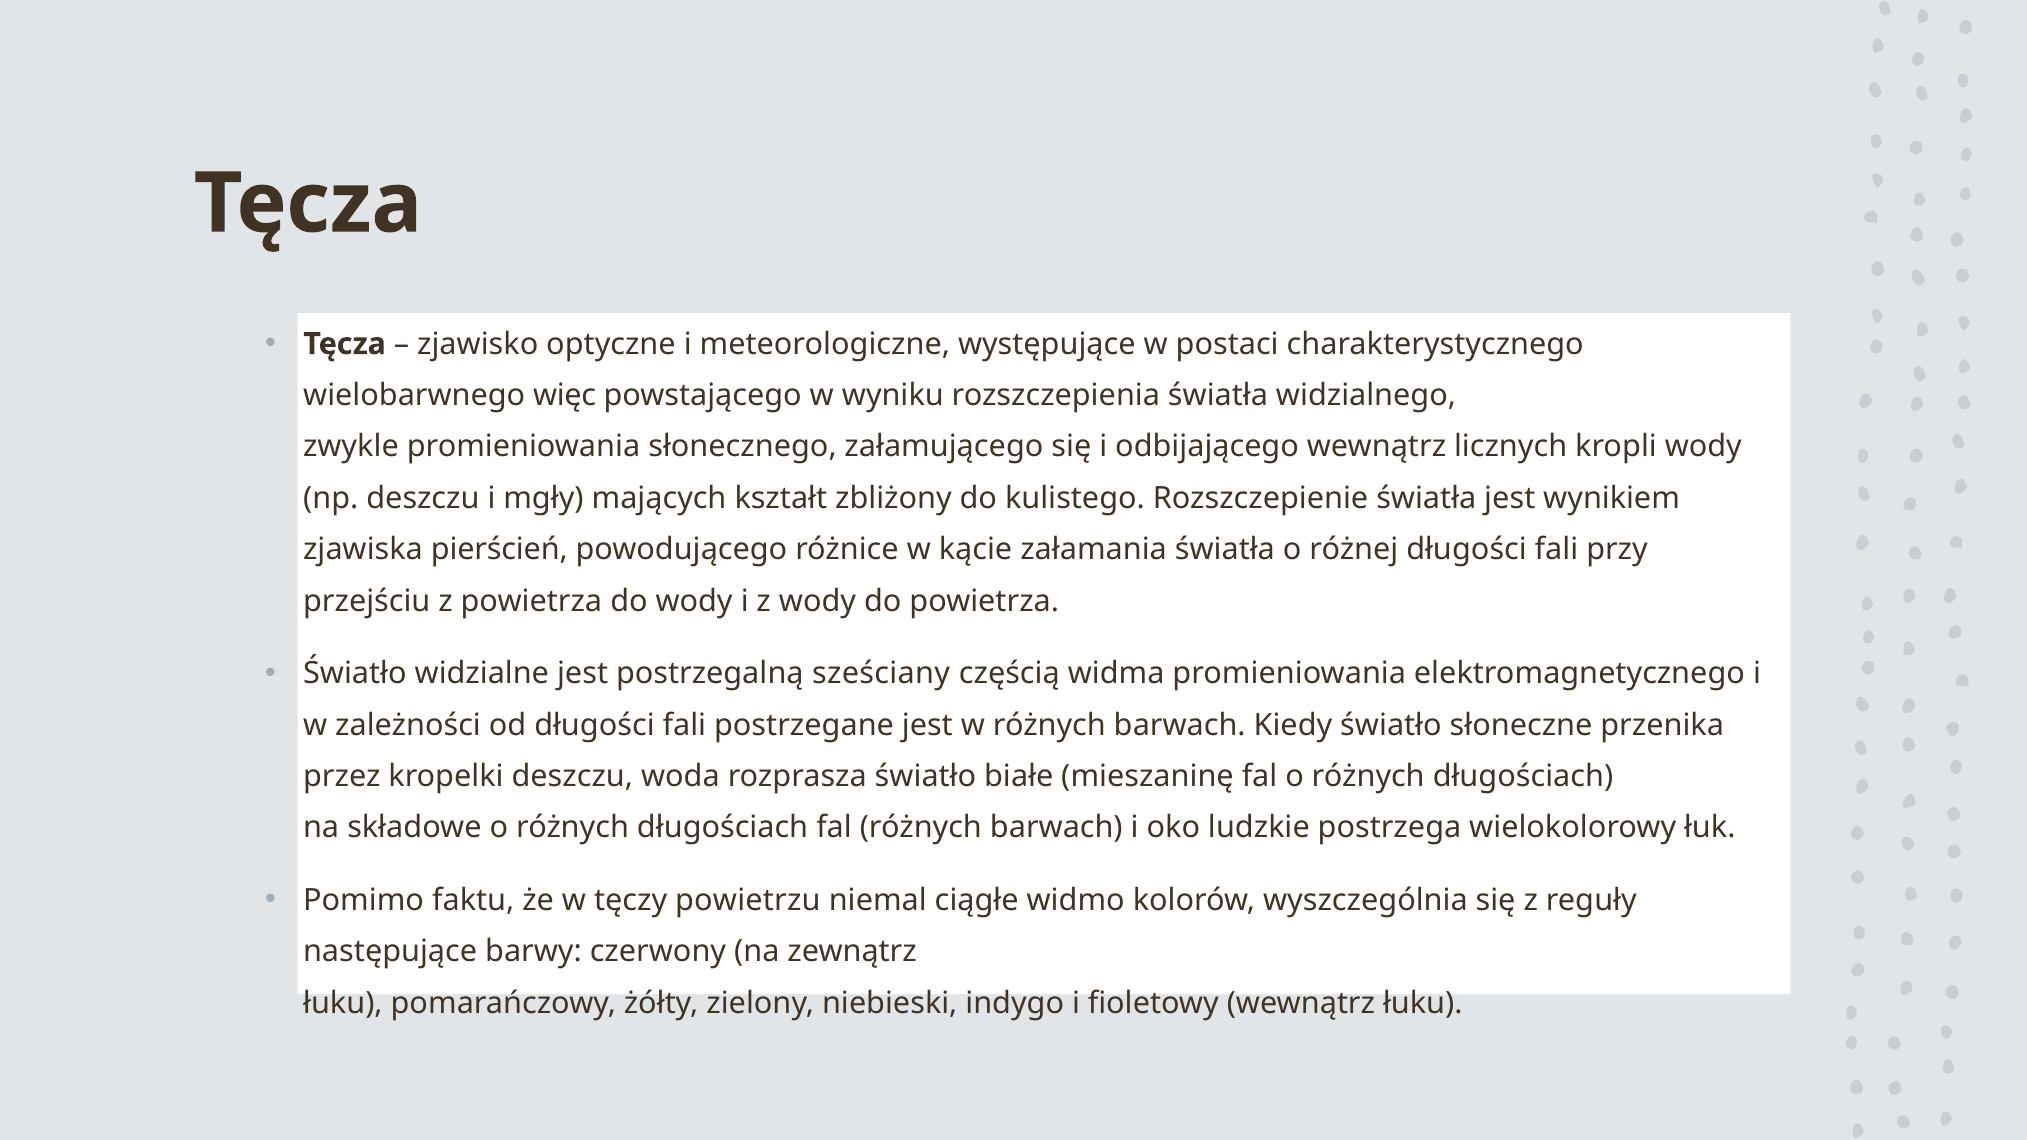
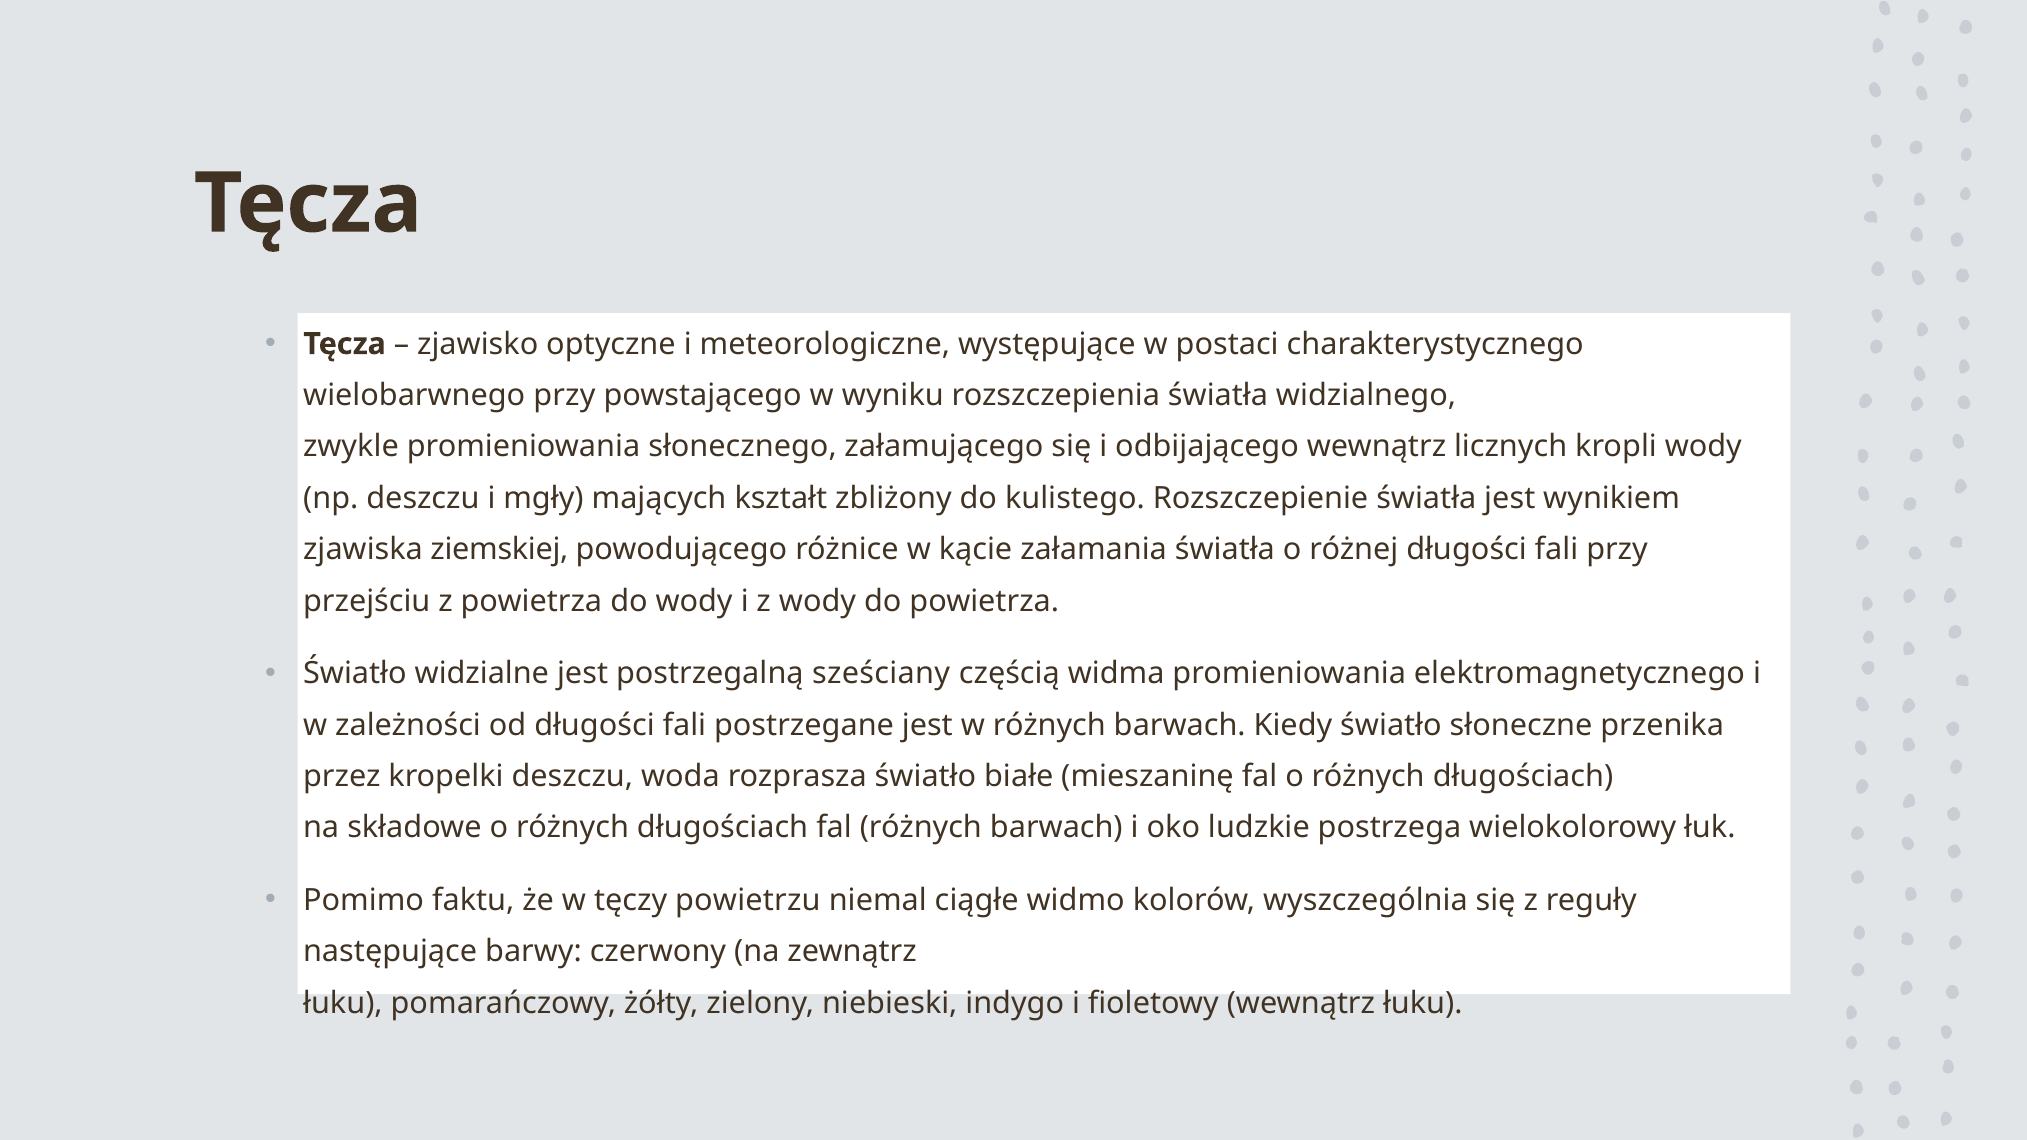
wielobarwnego więc: więc -> przy (564, 395)
pierścień: pierścień -> ziemskiej (499, 550)
